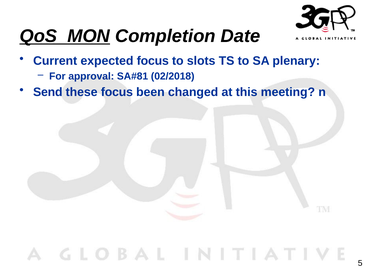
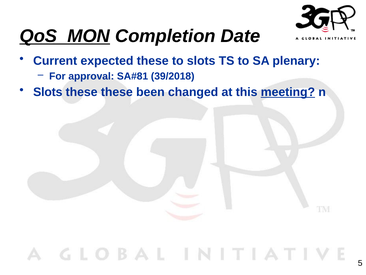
expected focus: focus -> these (153, 61)
02/2018: 02/2018 -> 39/2018 (173, 76)
Send: Send -> Slots (48, 92)
these focus: focus -> these (117, 92)
meeting underline: none -> present (288, 92)
